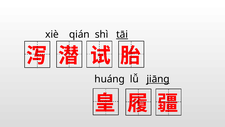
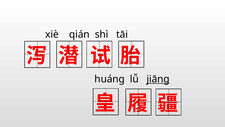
tāi underline: present -> none (122, 34)
